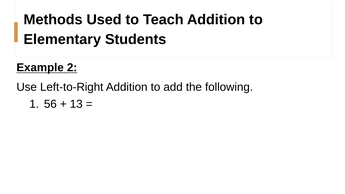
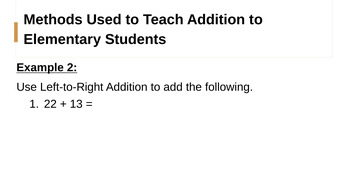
56: 56 -> 22 (50, 104)
